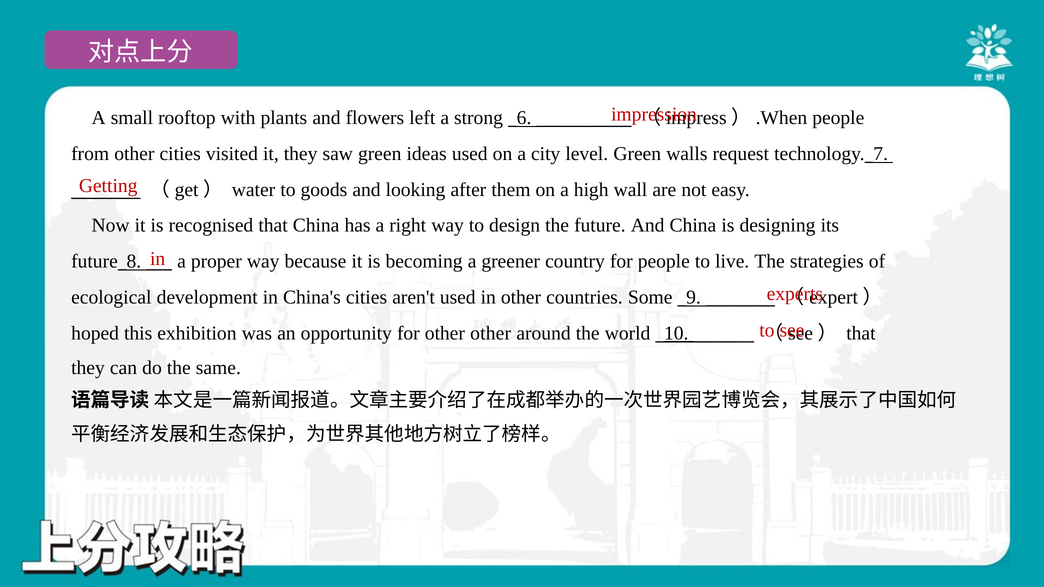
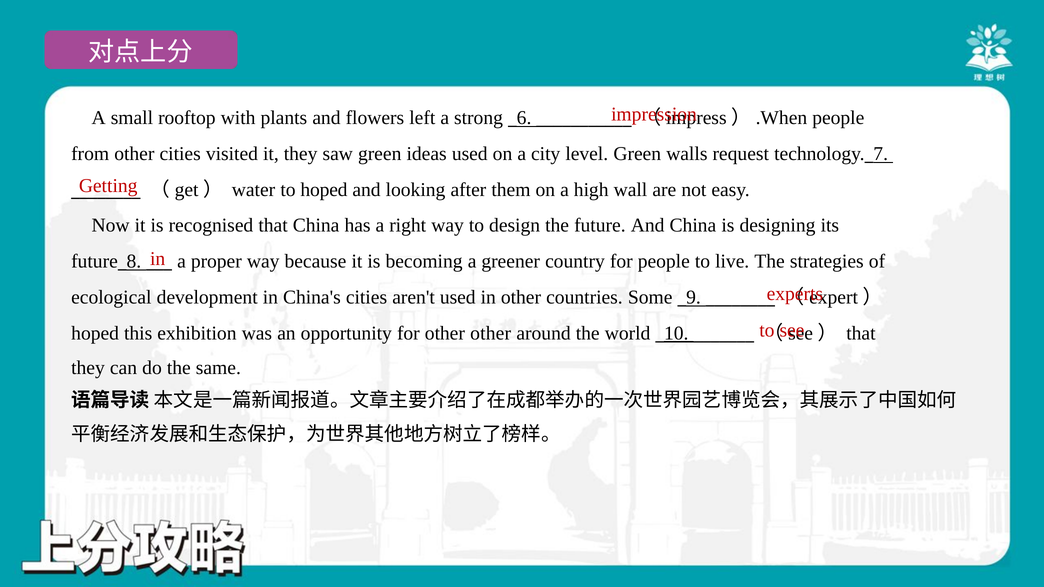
to goods: goods -> hoped (324, 190)
